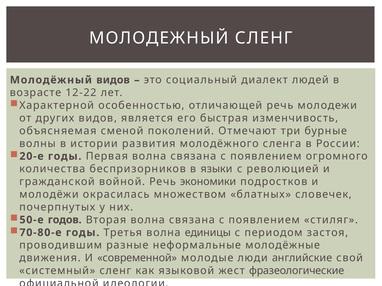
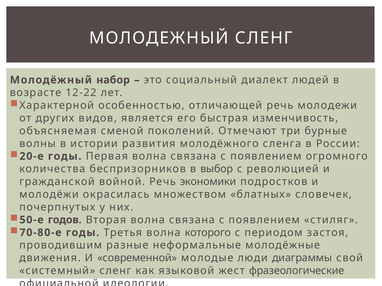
Молодёжный видов: видов -> набор (113, 80)
языки: языки -> выбор (217, 169)
единицы: единицы -> которого (208, 233)
английские: английские -> диаграммы (302, 258)
